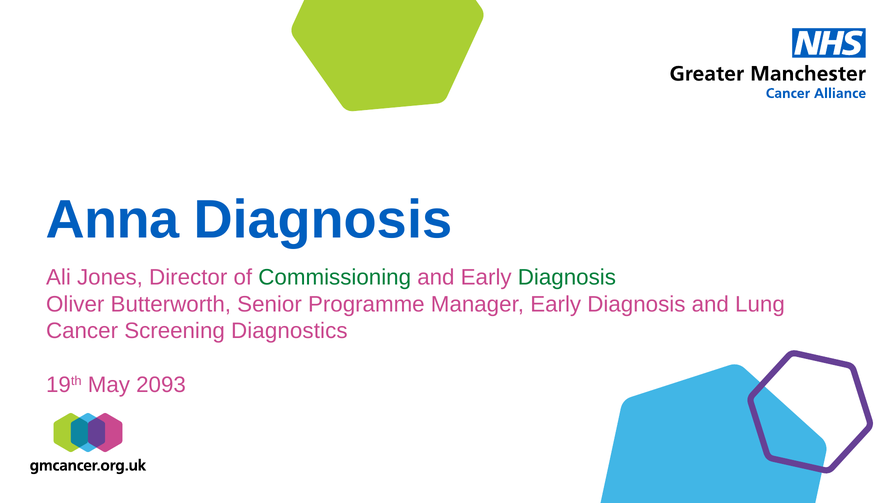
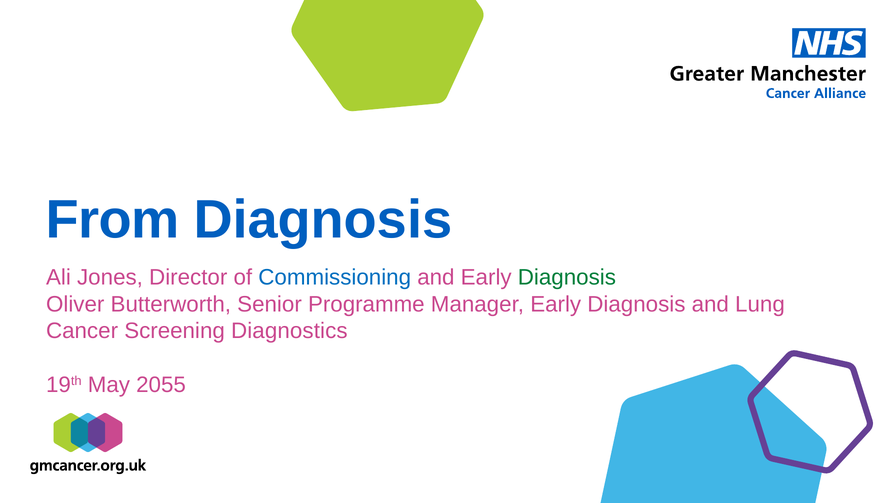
Anna: Anna -> From (113, 220)
Commissioning colour: green -> blue (335, 277)
2093: 2093 -> 2055 (161, 385)
